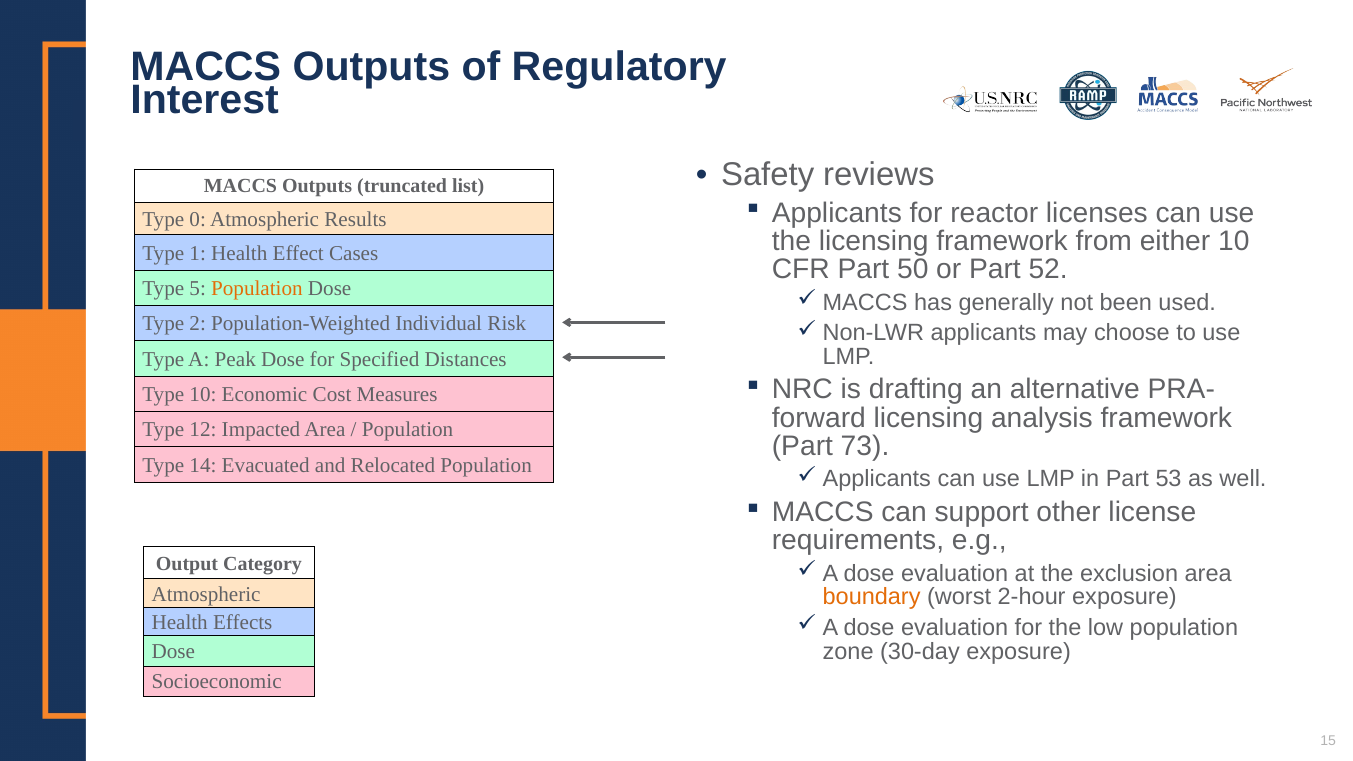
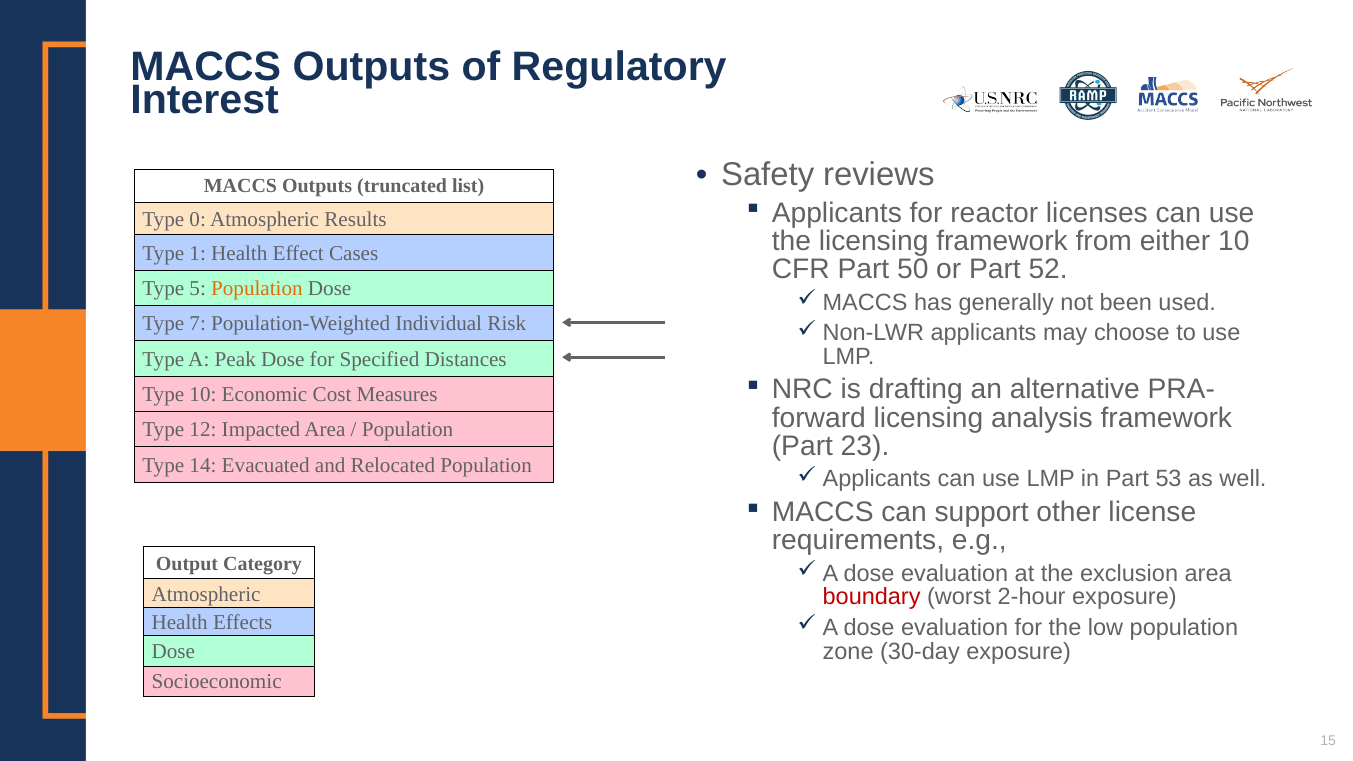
2: 2 -> 7 (198, 324)
73: 73 -> 23 (865, 446)
boundary colour: orange -> red (872, 597)
